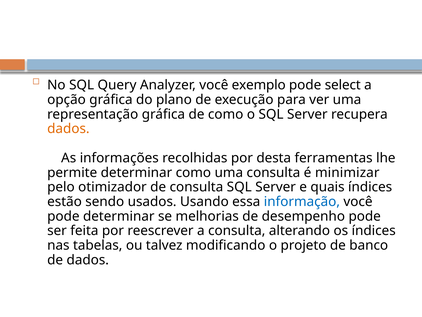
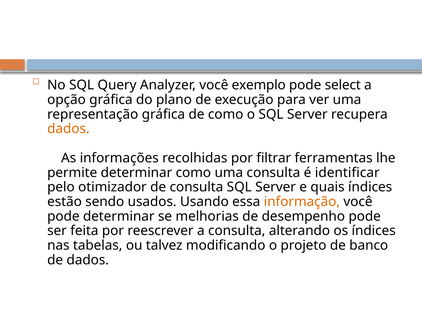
desta: desta -> filtrar (274, 158)
minimizar: minimizar -> identificar (347, 172)
informação colour: blue -> orange (302, 201)
